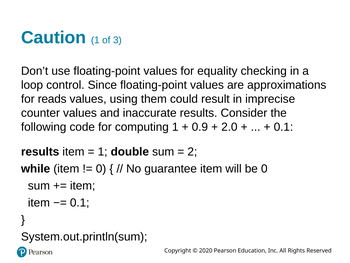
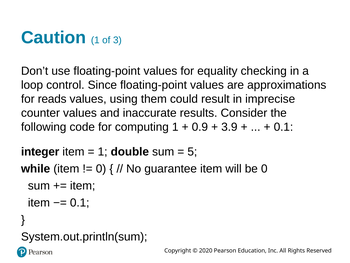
2.0: 2.0 -> 3.9 (229, 127)
results: results -> integer (40, 152)
2: 2 -> 5 (192, 152)
